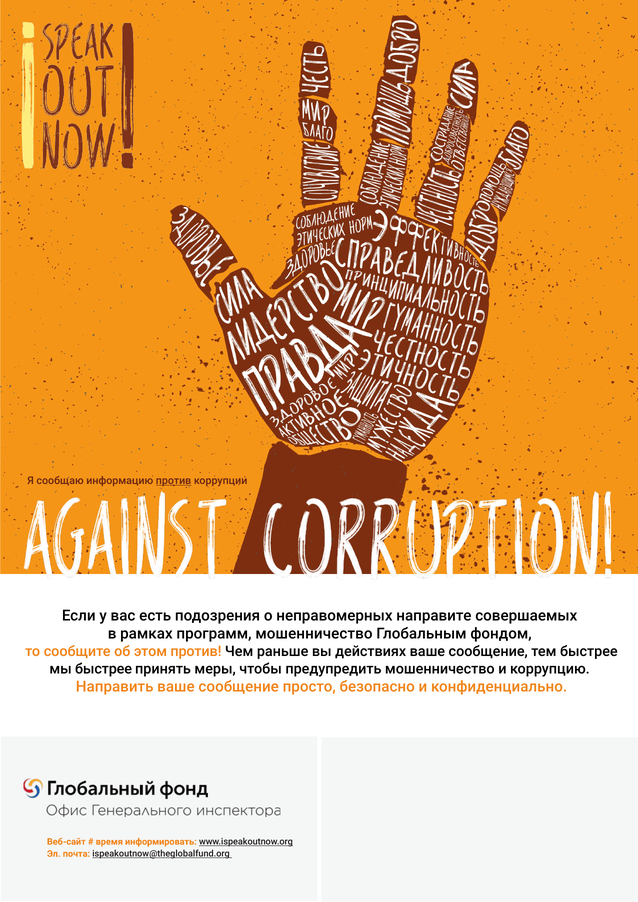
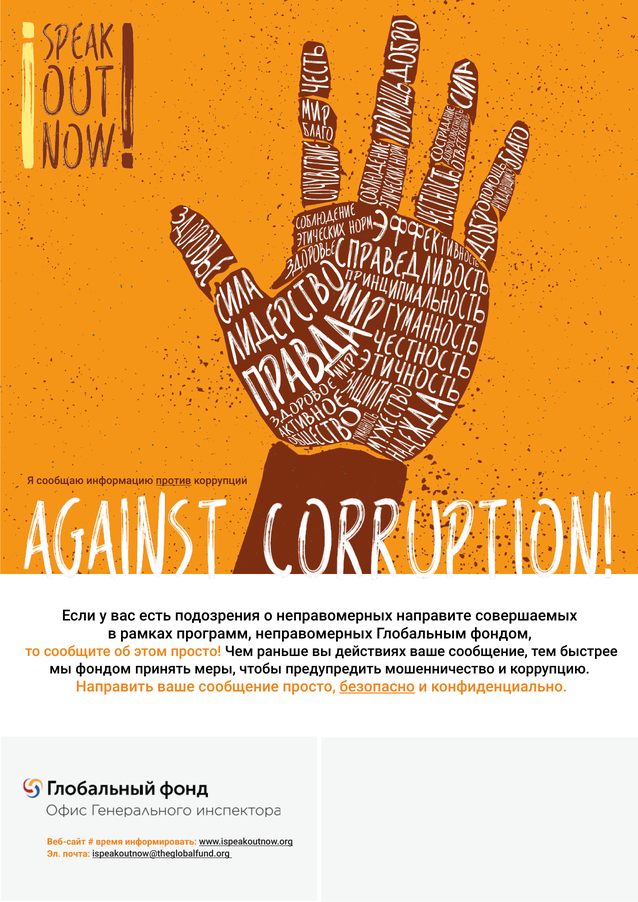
программ мошенничество: мошенничество -> неправомерных (314, 634)
этом против: против -> просто (196, 652)
мы быстрее: быстрее -> фондом (103, 669)
безопасно underline: none -> present (377, 687)
